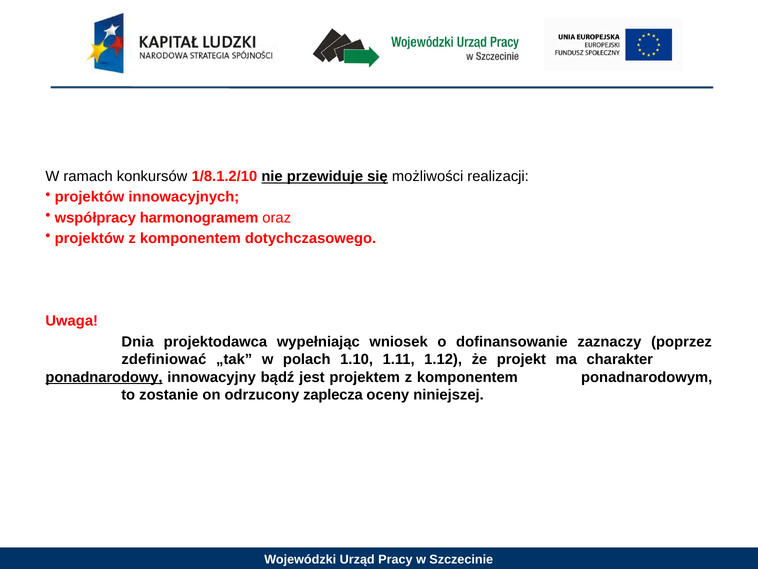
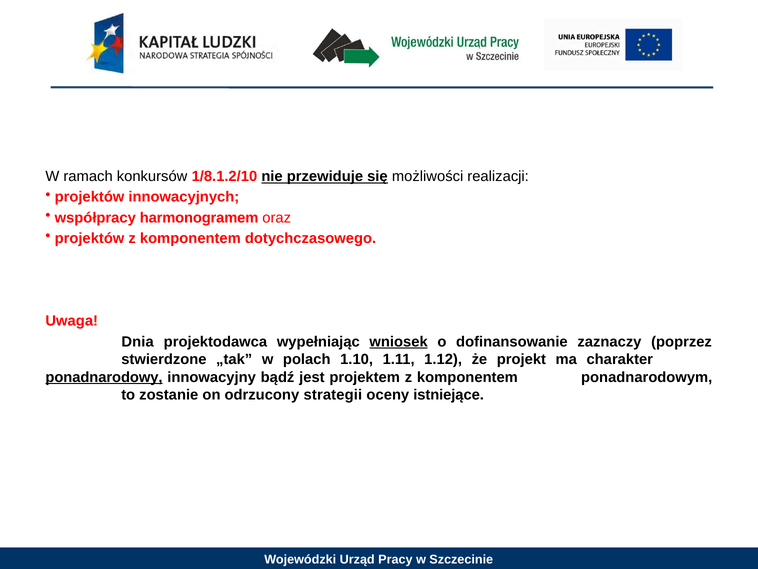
wniosek underline: none -> present (399, 341)
zdefiniować: zdefiniować -> stwierdzone (164, 359)
zaplecza: zaplecza -> strategii (333, 395)
niniejszej: niniejszej -> istniejące (449, 395)
